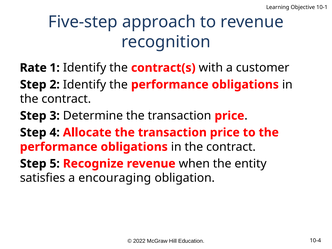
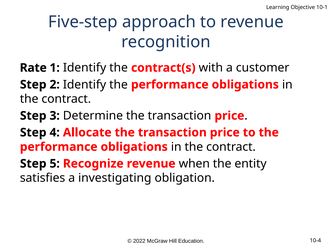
encouraging: encouraging -> investigating (115, 178)
